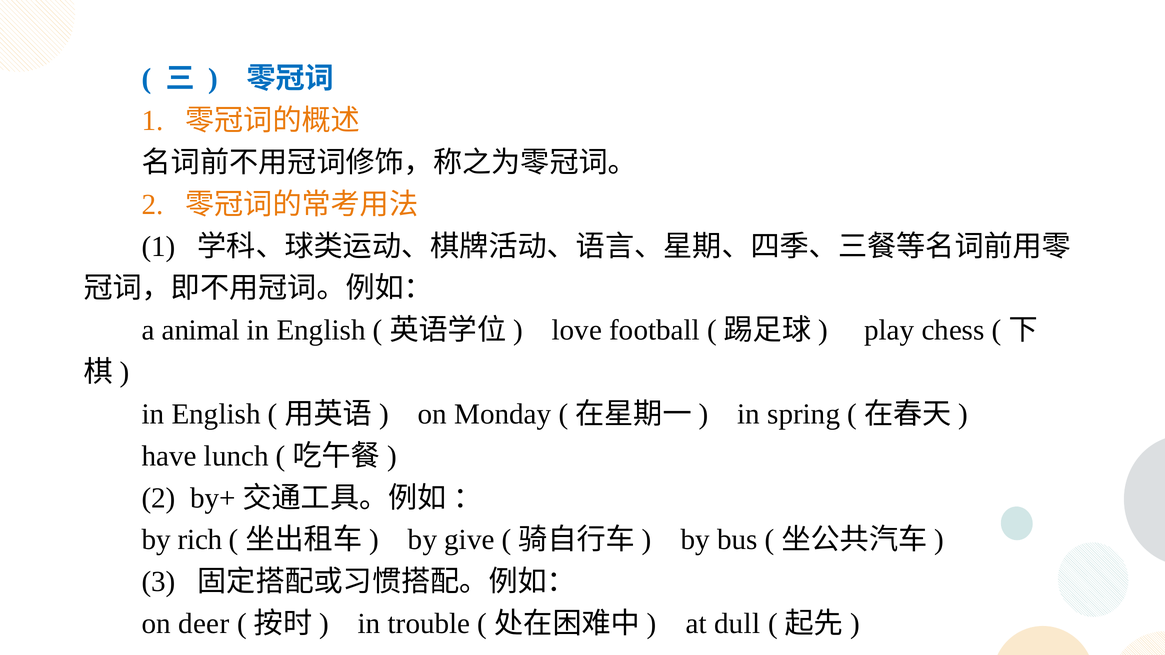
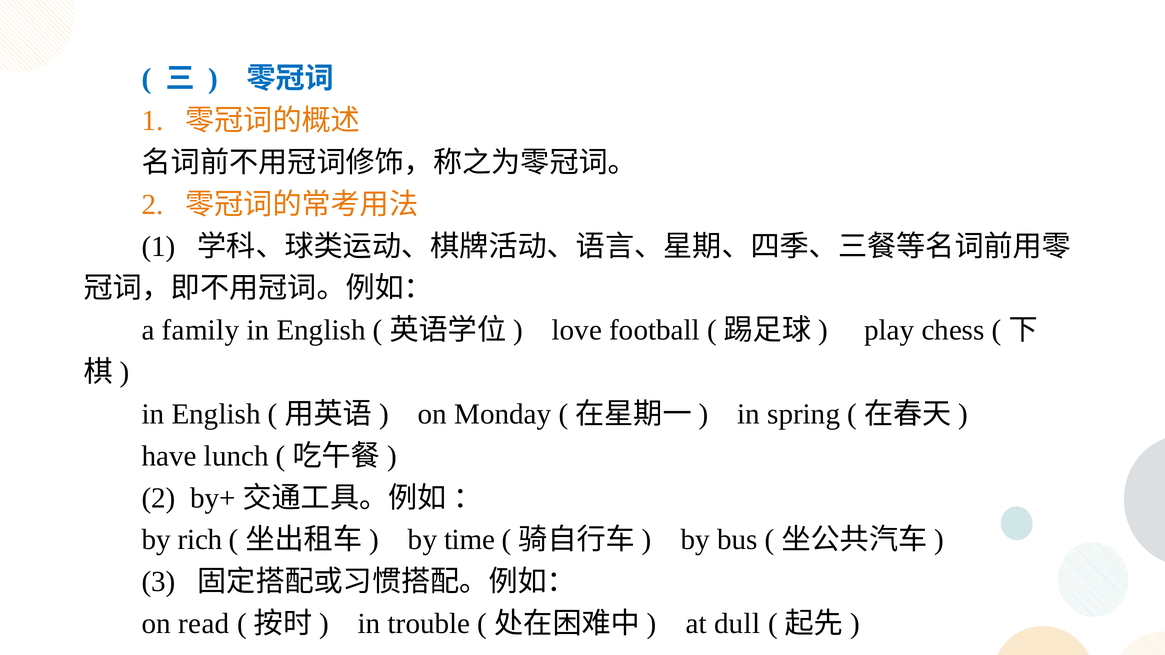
animal: animal -> family (201, 330)
give: give -> time (470, 540)
deer: deer -> read (204, 624)
